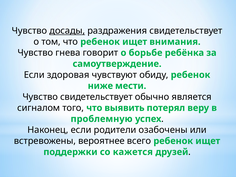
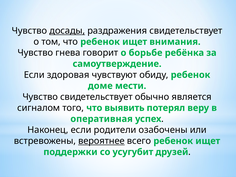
ниже: ниже -> доме (100, 86)
проблемную: проблемную -> оперативная (102, 119)
вероятнее underline: none -> present (101, 141)
кажется: кажется -> усугубит (133, 152)
